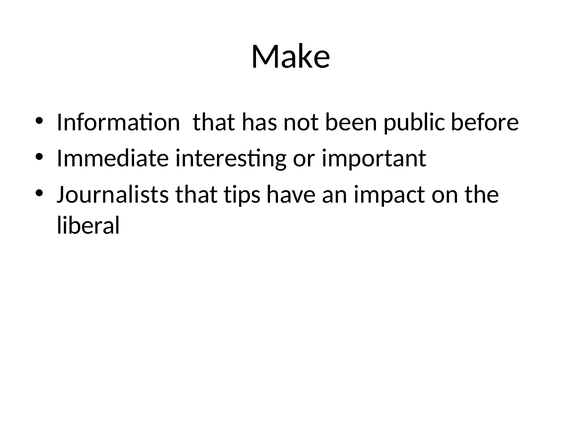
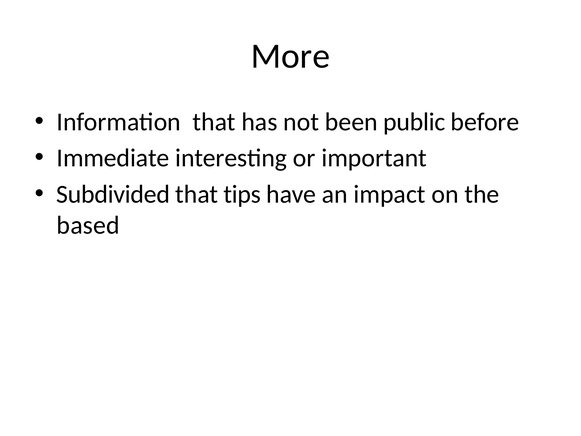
Make: Make -> More (290, 56)
Journalists: Journalists -> Subdivided (113, 194)
liberal: liberal -> based (88, 225)
